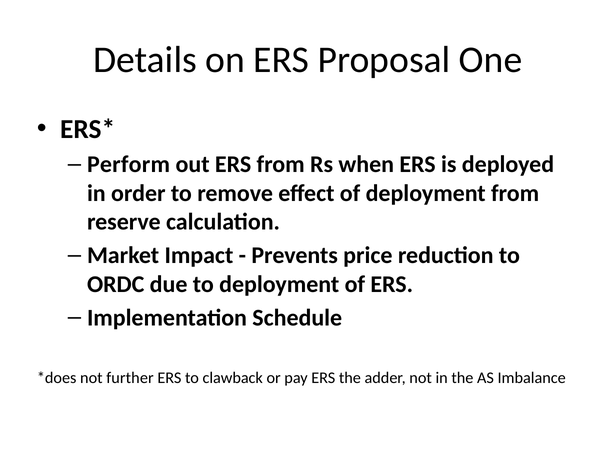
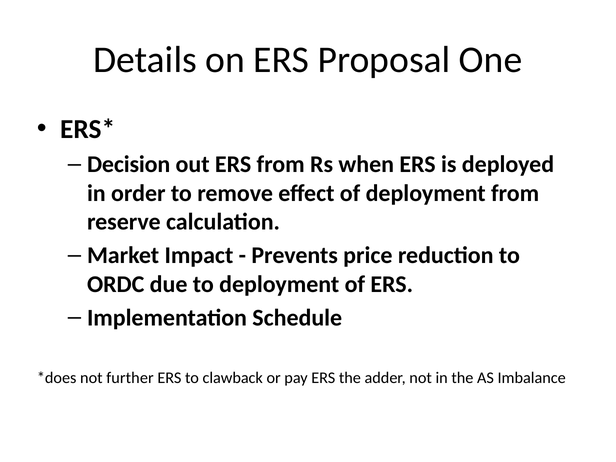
Perform: Perform -> Decision (129, 165)
